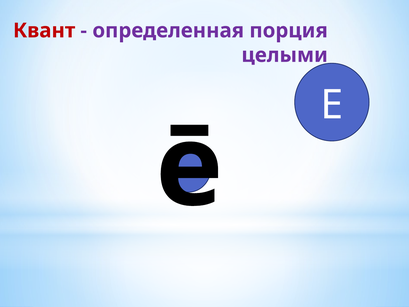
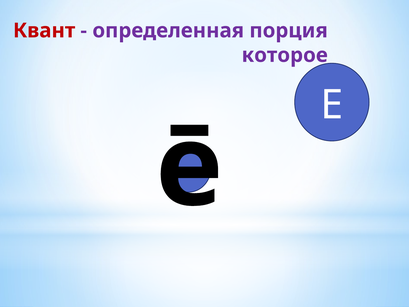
целыми: целыми -> которое (285, 55)
